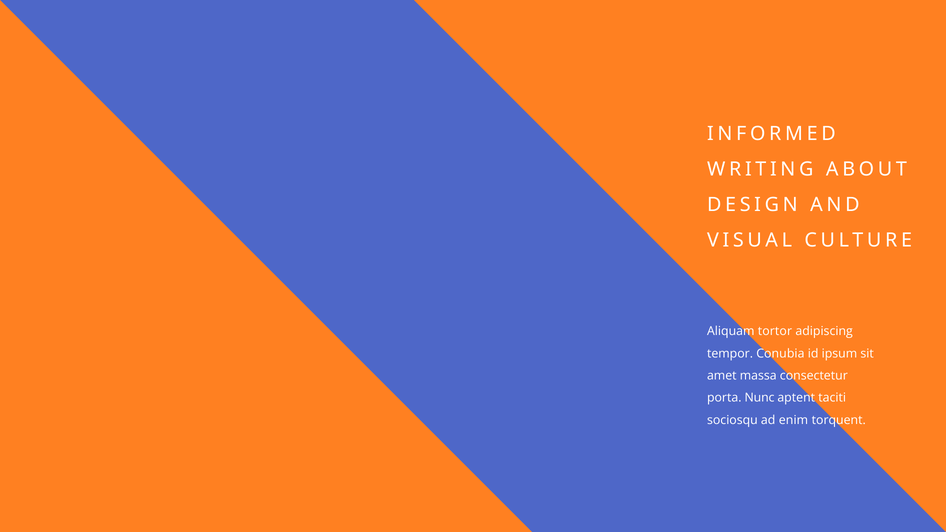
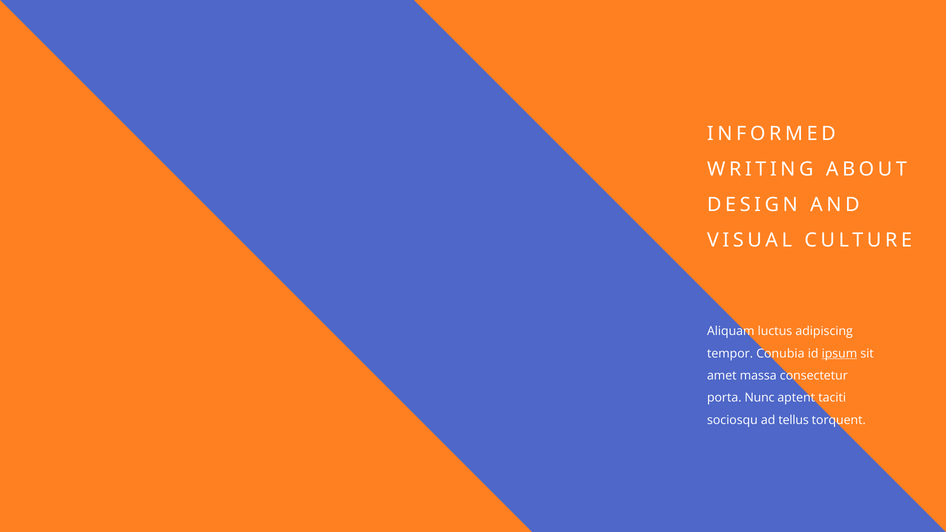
tortor: tortor -> luctus (775, 331)
ipsum underline: none -> present (839, 354)
enim: enim -> tellus (794, 420)
